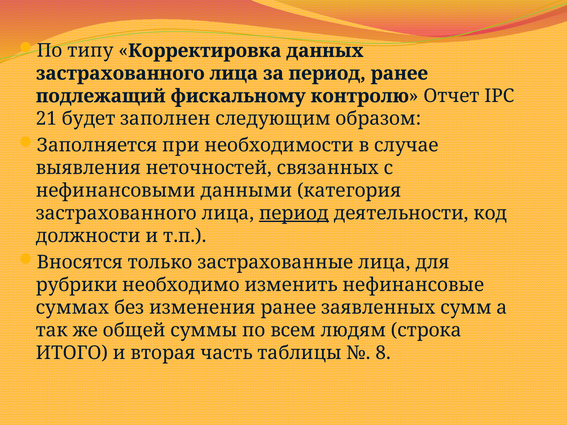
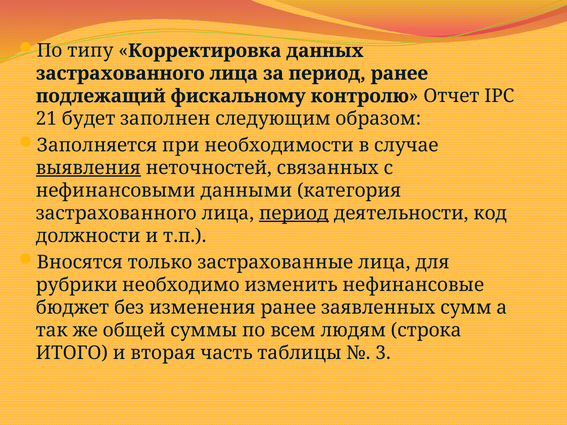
выявления underline: none -> present (88, 168)
суммах: суммах -> бюджет (73, 308)
8: 8 -> 3 (383, 353)
